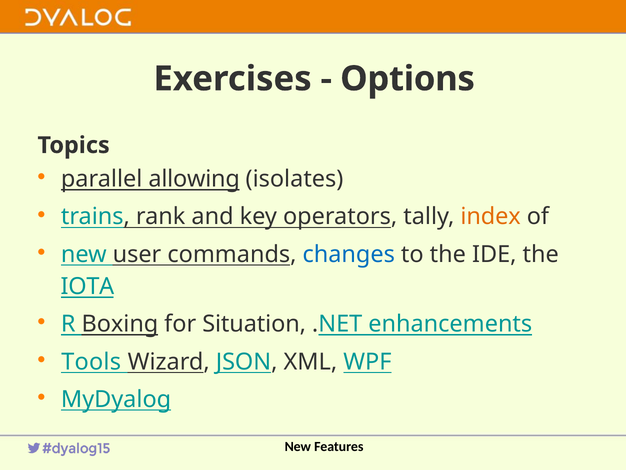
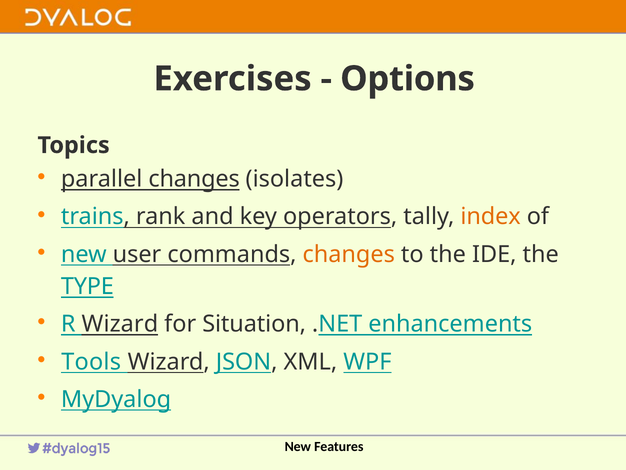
parallel allowing: allowing -> changes (194, 179)
changes colour: blue -> orange (349, 254)
IOTA: IOTA -> TYPE (87, 286)
R Boxing: Boxing -> Wizard (120, 324)
